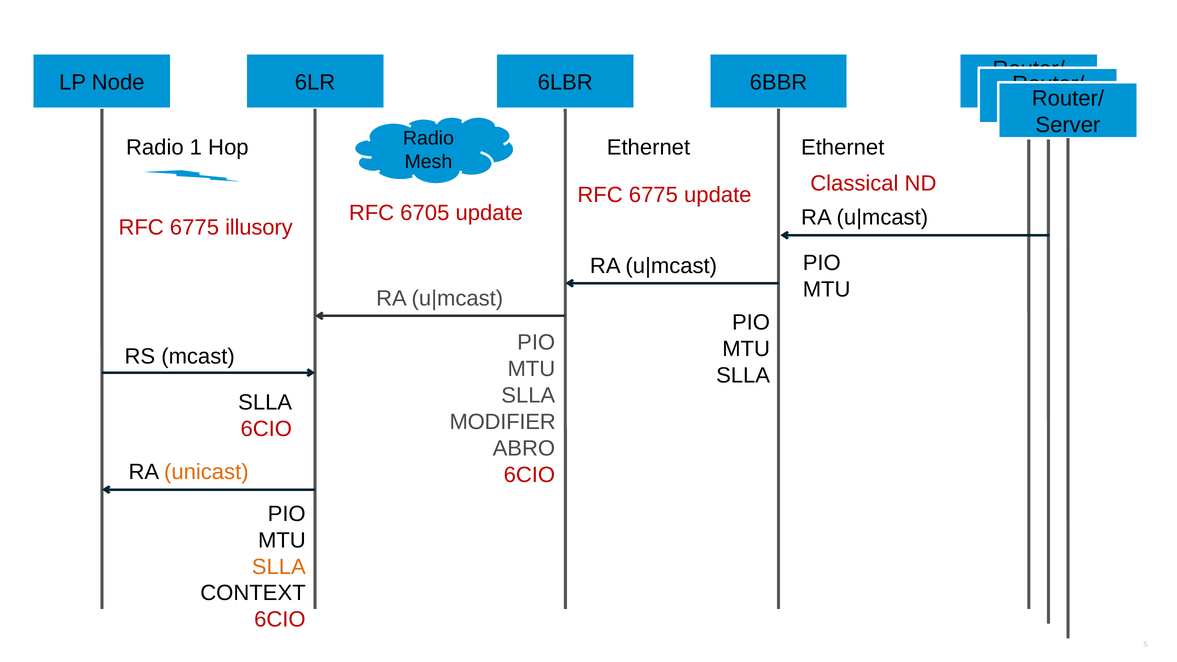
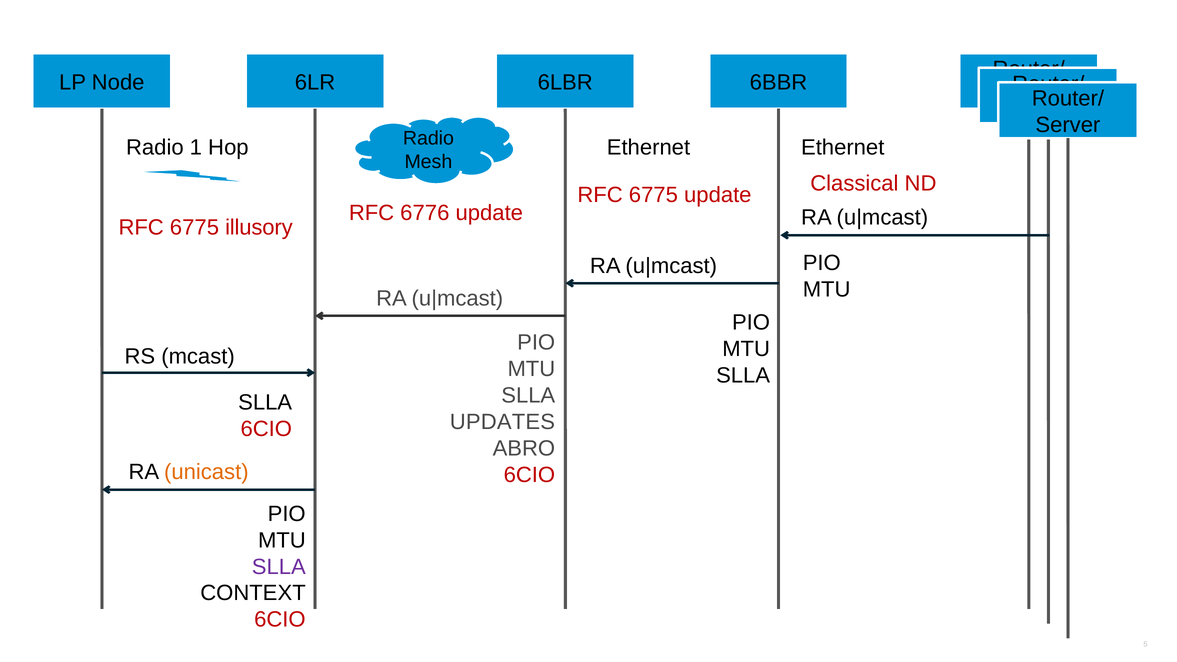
6705: 6705 -> 6776 (425, 213)
MODIFIER: MODIFIER -> UPDATES (502, 422)
SLLA colour: orange -> purple (279, 567)
